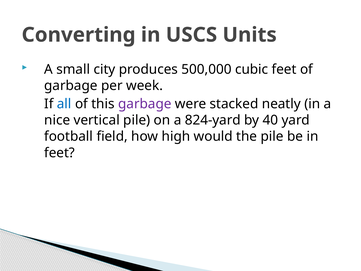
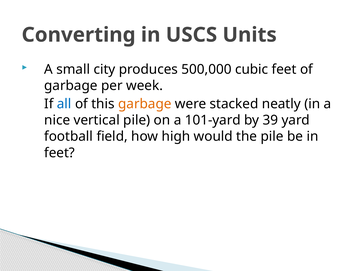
garbage colour: purple -> orange (145, 104)
824-yard: 824-yard -> 101-yard (213, 120)
40: 40 -> 39 (270, 120)
